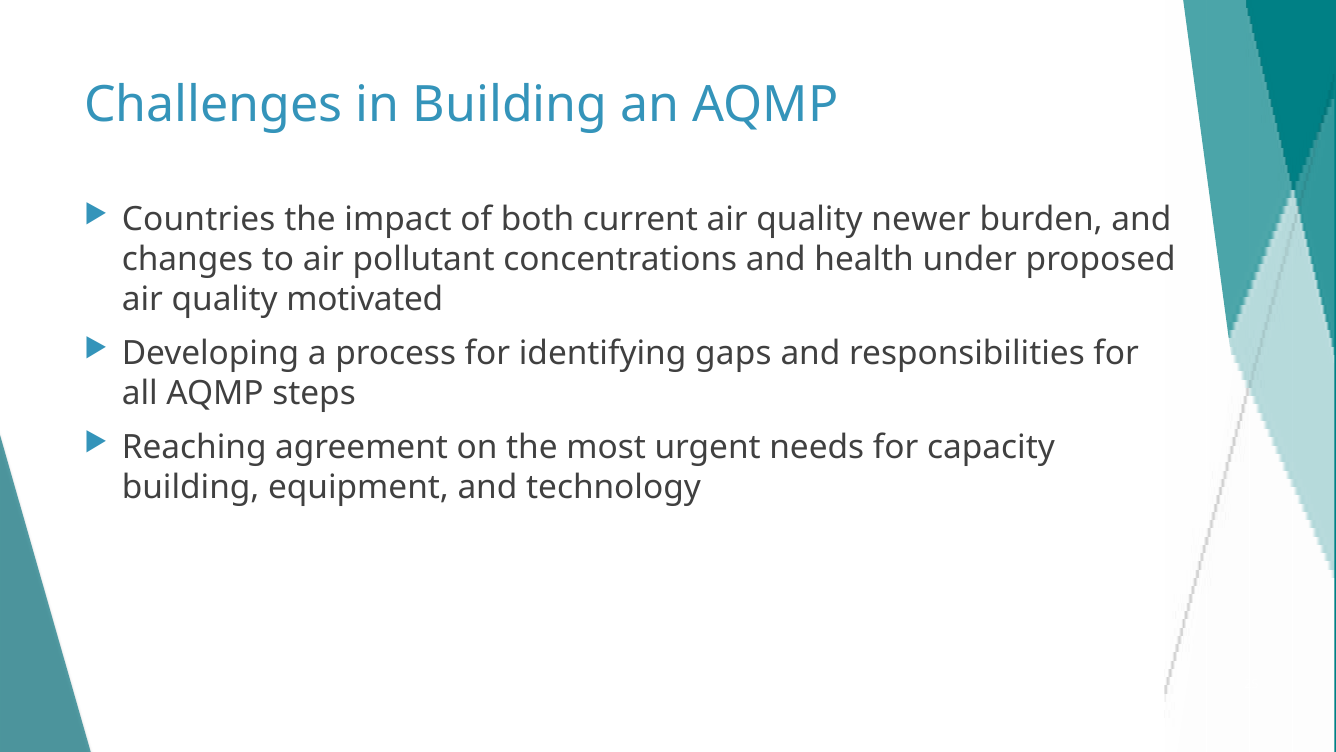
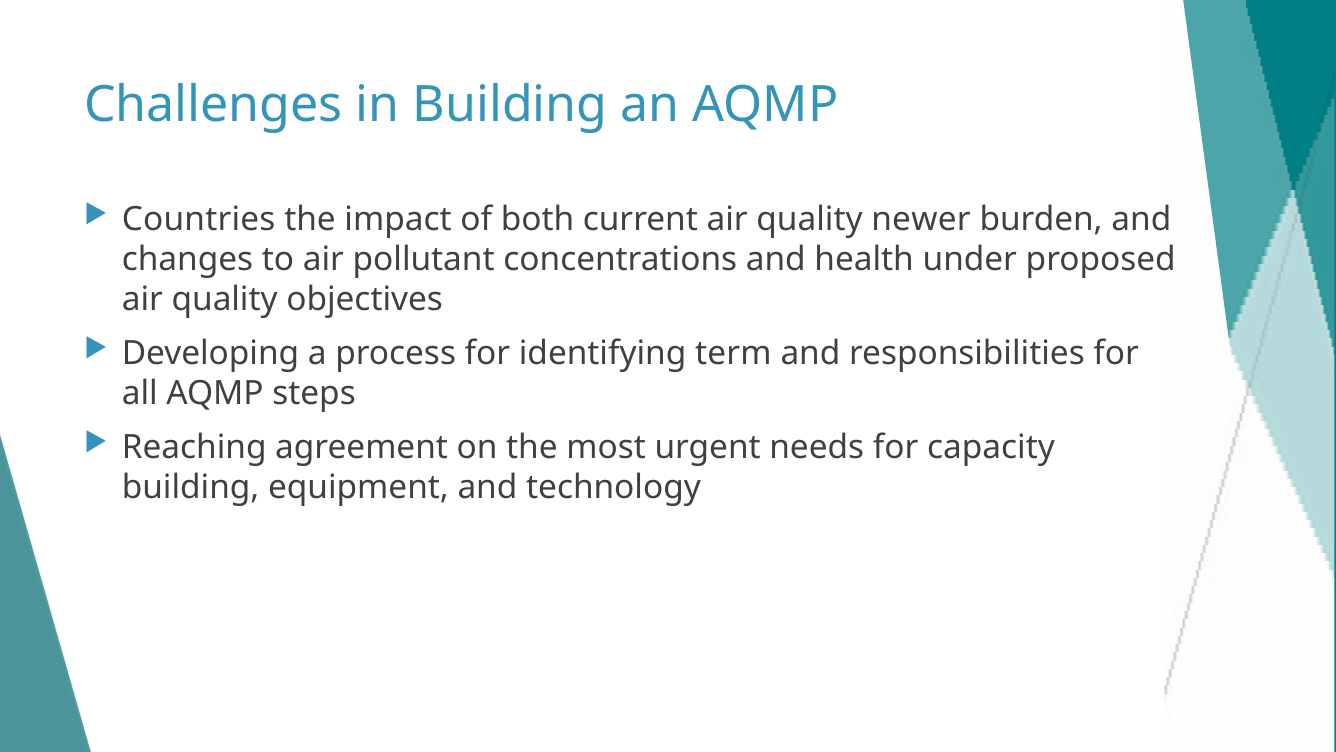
motivated: motivated -> objectives (365, 299)
gaps: gaps -> term (733, 353)
